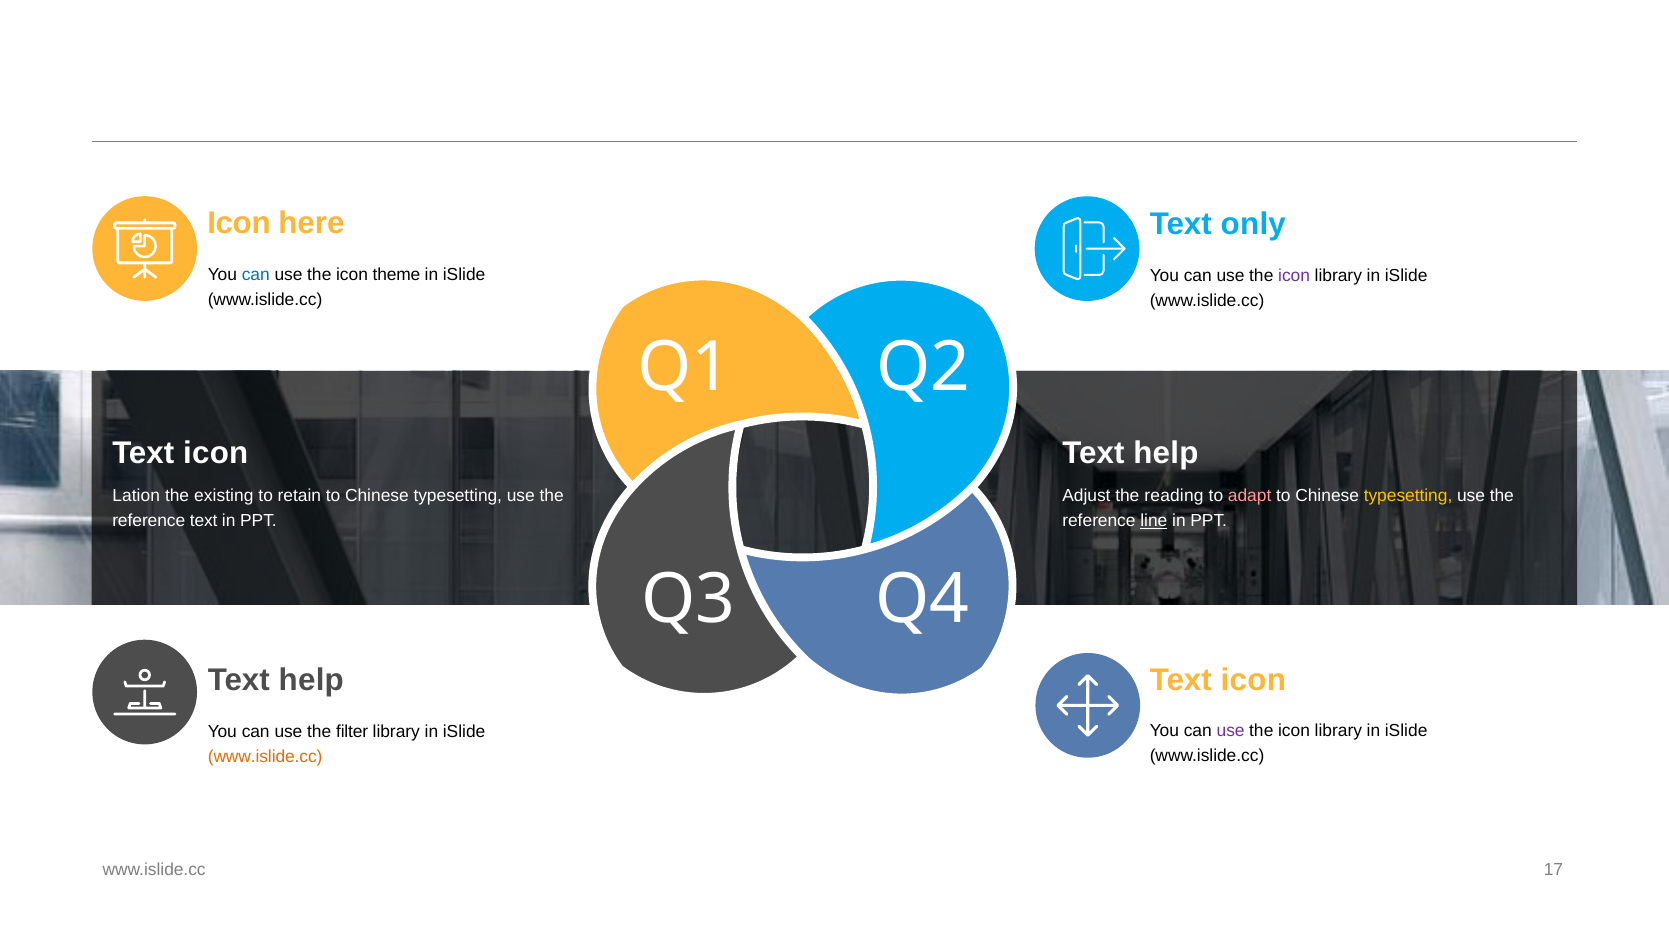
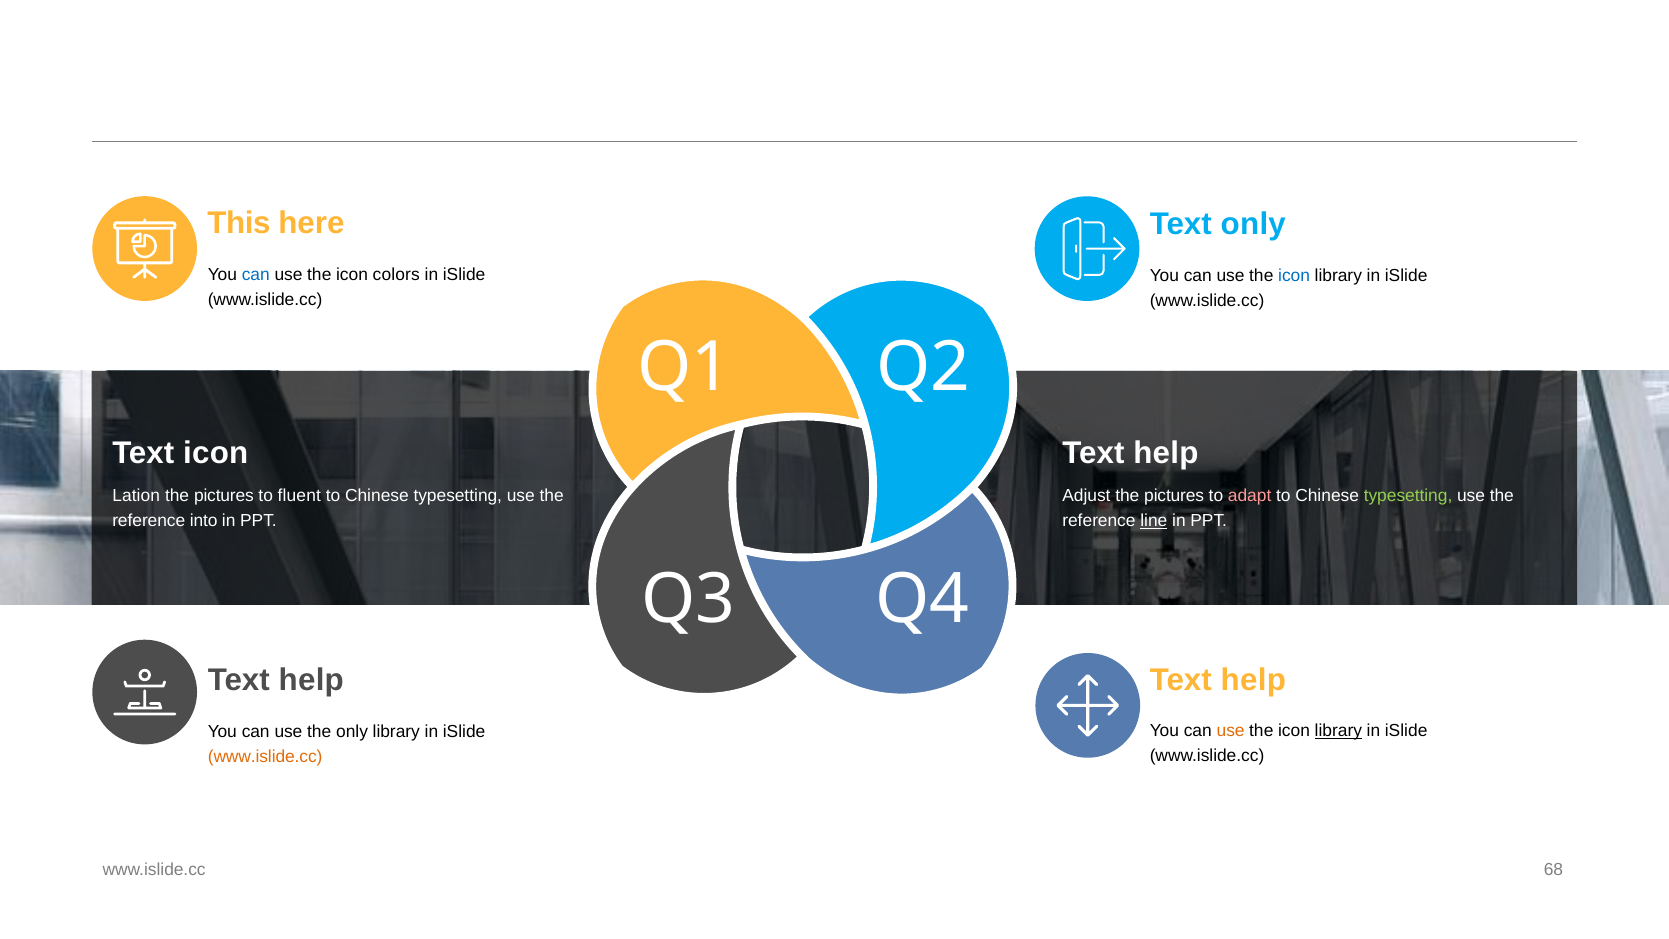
Icon: Icon -> This (239, 223)
theme: theme -> colors (396, 274)
icon colour: purple -> blue (1294, 276)
existing: existing -> pictures (224, 496)
retain: retain -> fluent (299, 496)
Adjust the reading: reading -> pictures (1174, 496)
typesetting colour: yellow -> light green (1408, 496)
reference text: text -> into (204, 521)
icon: icon -> help (1253, 680)
use colour: purple -> orange (1231, 731)
library underline: none -> present (1338, 731)
the filter: filter -> only (352, 732)
17: 17 -> 68 (1553, 870)
